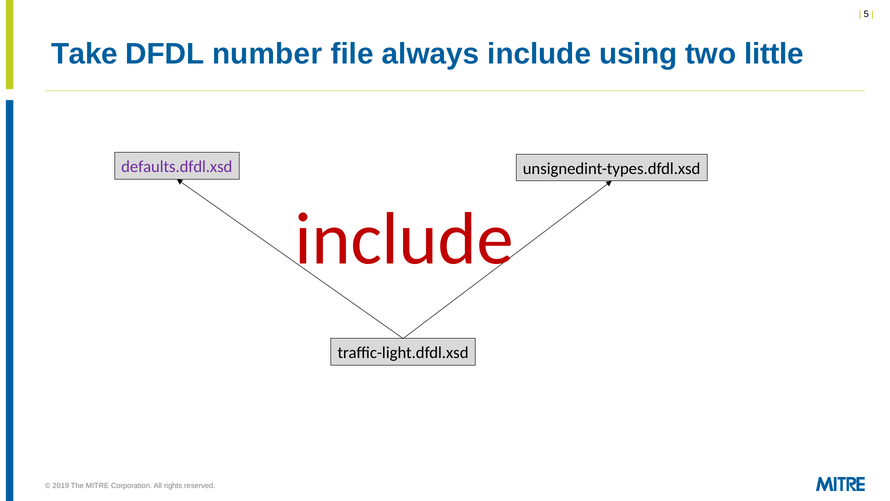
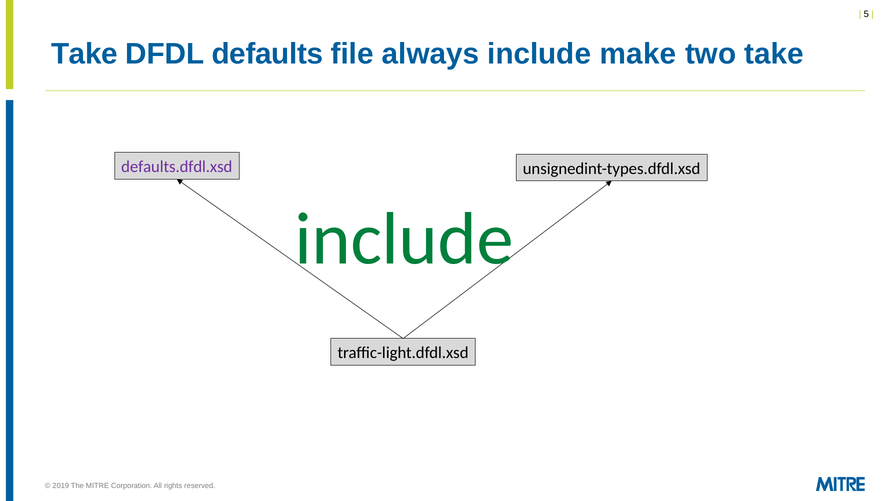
number: number -> defaults (267, 54)
using: using -> make (638, 54)
two little: little -> take (774, 54)
include colour: red -> green (404, 239)
